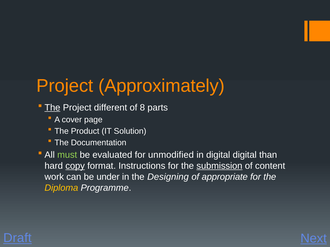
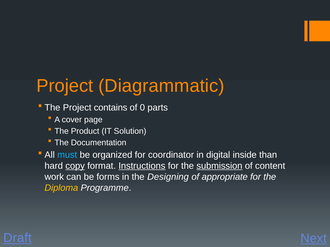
Approximately: Approximately -> Diagrammatic (161, 86)
The underline: present -> none (52, 108)
different: different -> contains (111, 108)
8: 8 -> 0 (142, 108)
must colour: light green -> light blue (67, 155)
evaluated: evaluated -> organized (112, 155)
unmodified: unmodified -> coordinator (171, 155)
digital digital: digital -> inside (245, 155)
Instructions underline: none -> present (142, 166)
under: under -> forms (108, 177)
